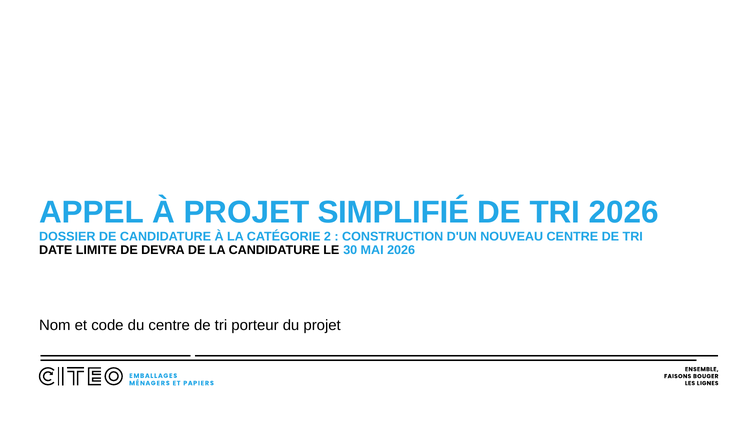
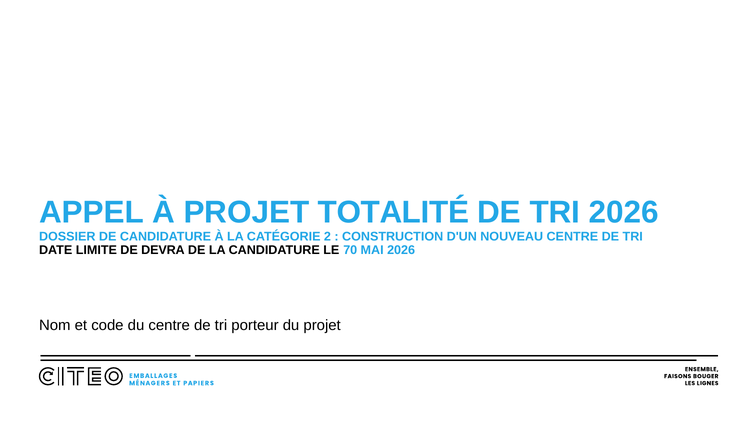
SIMPLIFIÉ: SIMPLIFIÉ -> TOTALITÉ (393, 213)
30: 30 -> 70 (350, 250)
